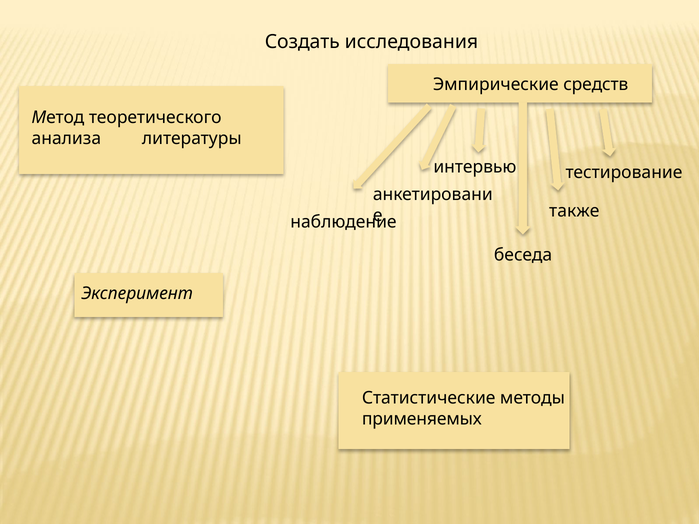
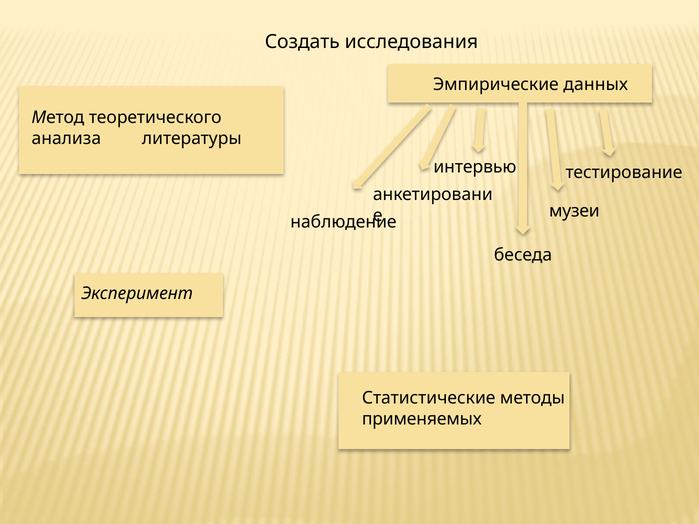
средств: средств -> данных (596, 85)
также: также -> музеи (574, 211)
